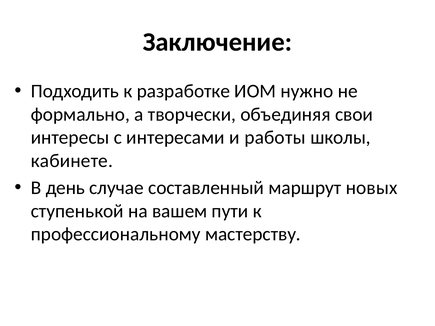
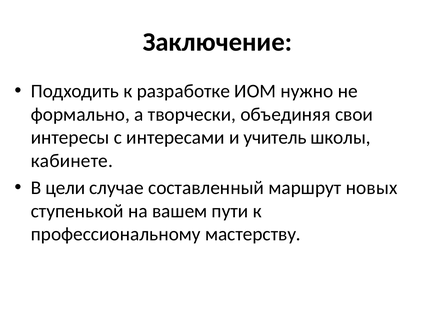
работы: работы -> учитель (275, 138)
день: день -> цели (65, 188)
